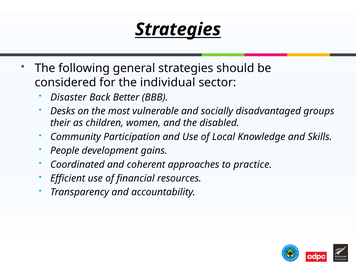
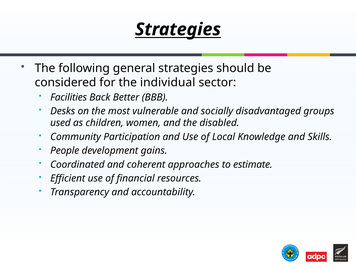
Disaster: Disaster -> Facilities (69, 97)
their: their -> used (60, 123)
practice: practice -> estimate (253, 165)
